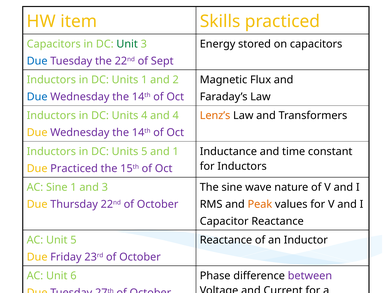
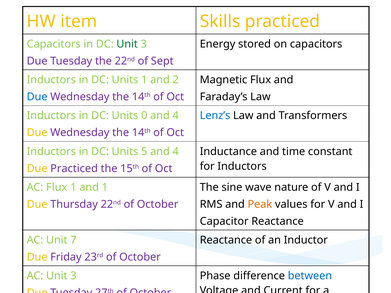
Due colour: blue -> purple (37, 61)
Units 4: 4 -> 0 (144, 116)
Lenz’s colour: orange -> blue (215, 116)
5 and 1: 1 -> 4 (176, 152)
AC Sine: Sine -> Flux (57, 187)
and 3: 3 -> 1 (105, 187)
Unit 5: 5 -> 7 (73, 240)
AC Unit 6: 6 -> 3 (73, 276)
between colour: purple -> blue (310, 276)
